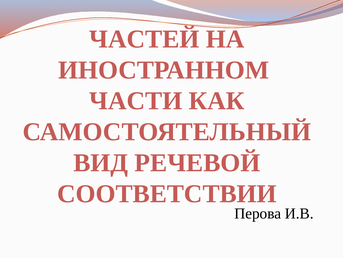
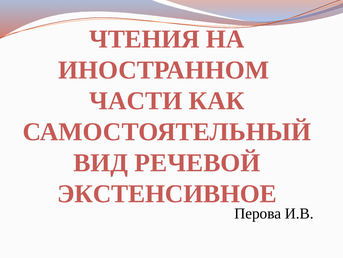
ЧАСТЕЙ: ЧАСТЕЙ -> ЧТЕНИЯ (144, 39)
СООТВЕТСТВИИ: СООТВЕТСТВИИ -> ЭКСТЕНСИВНОЕ (167, 193)
